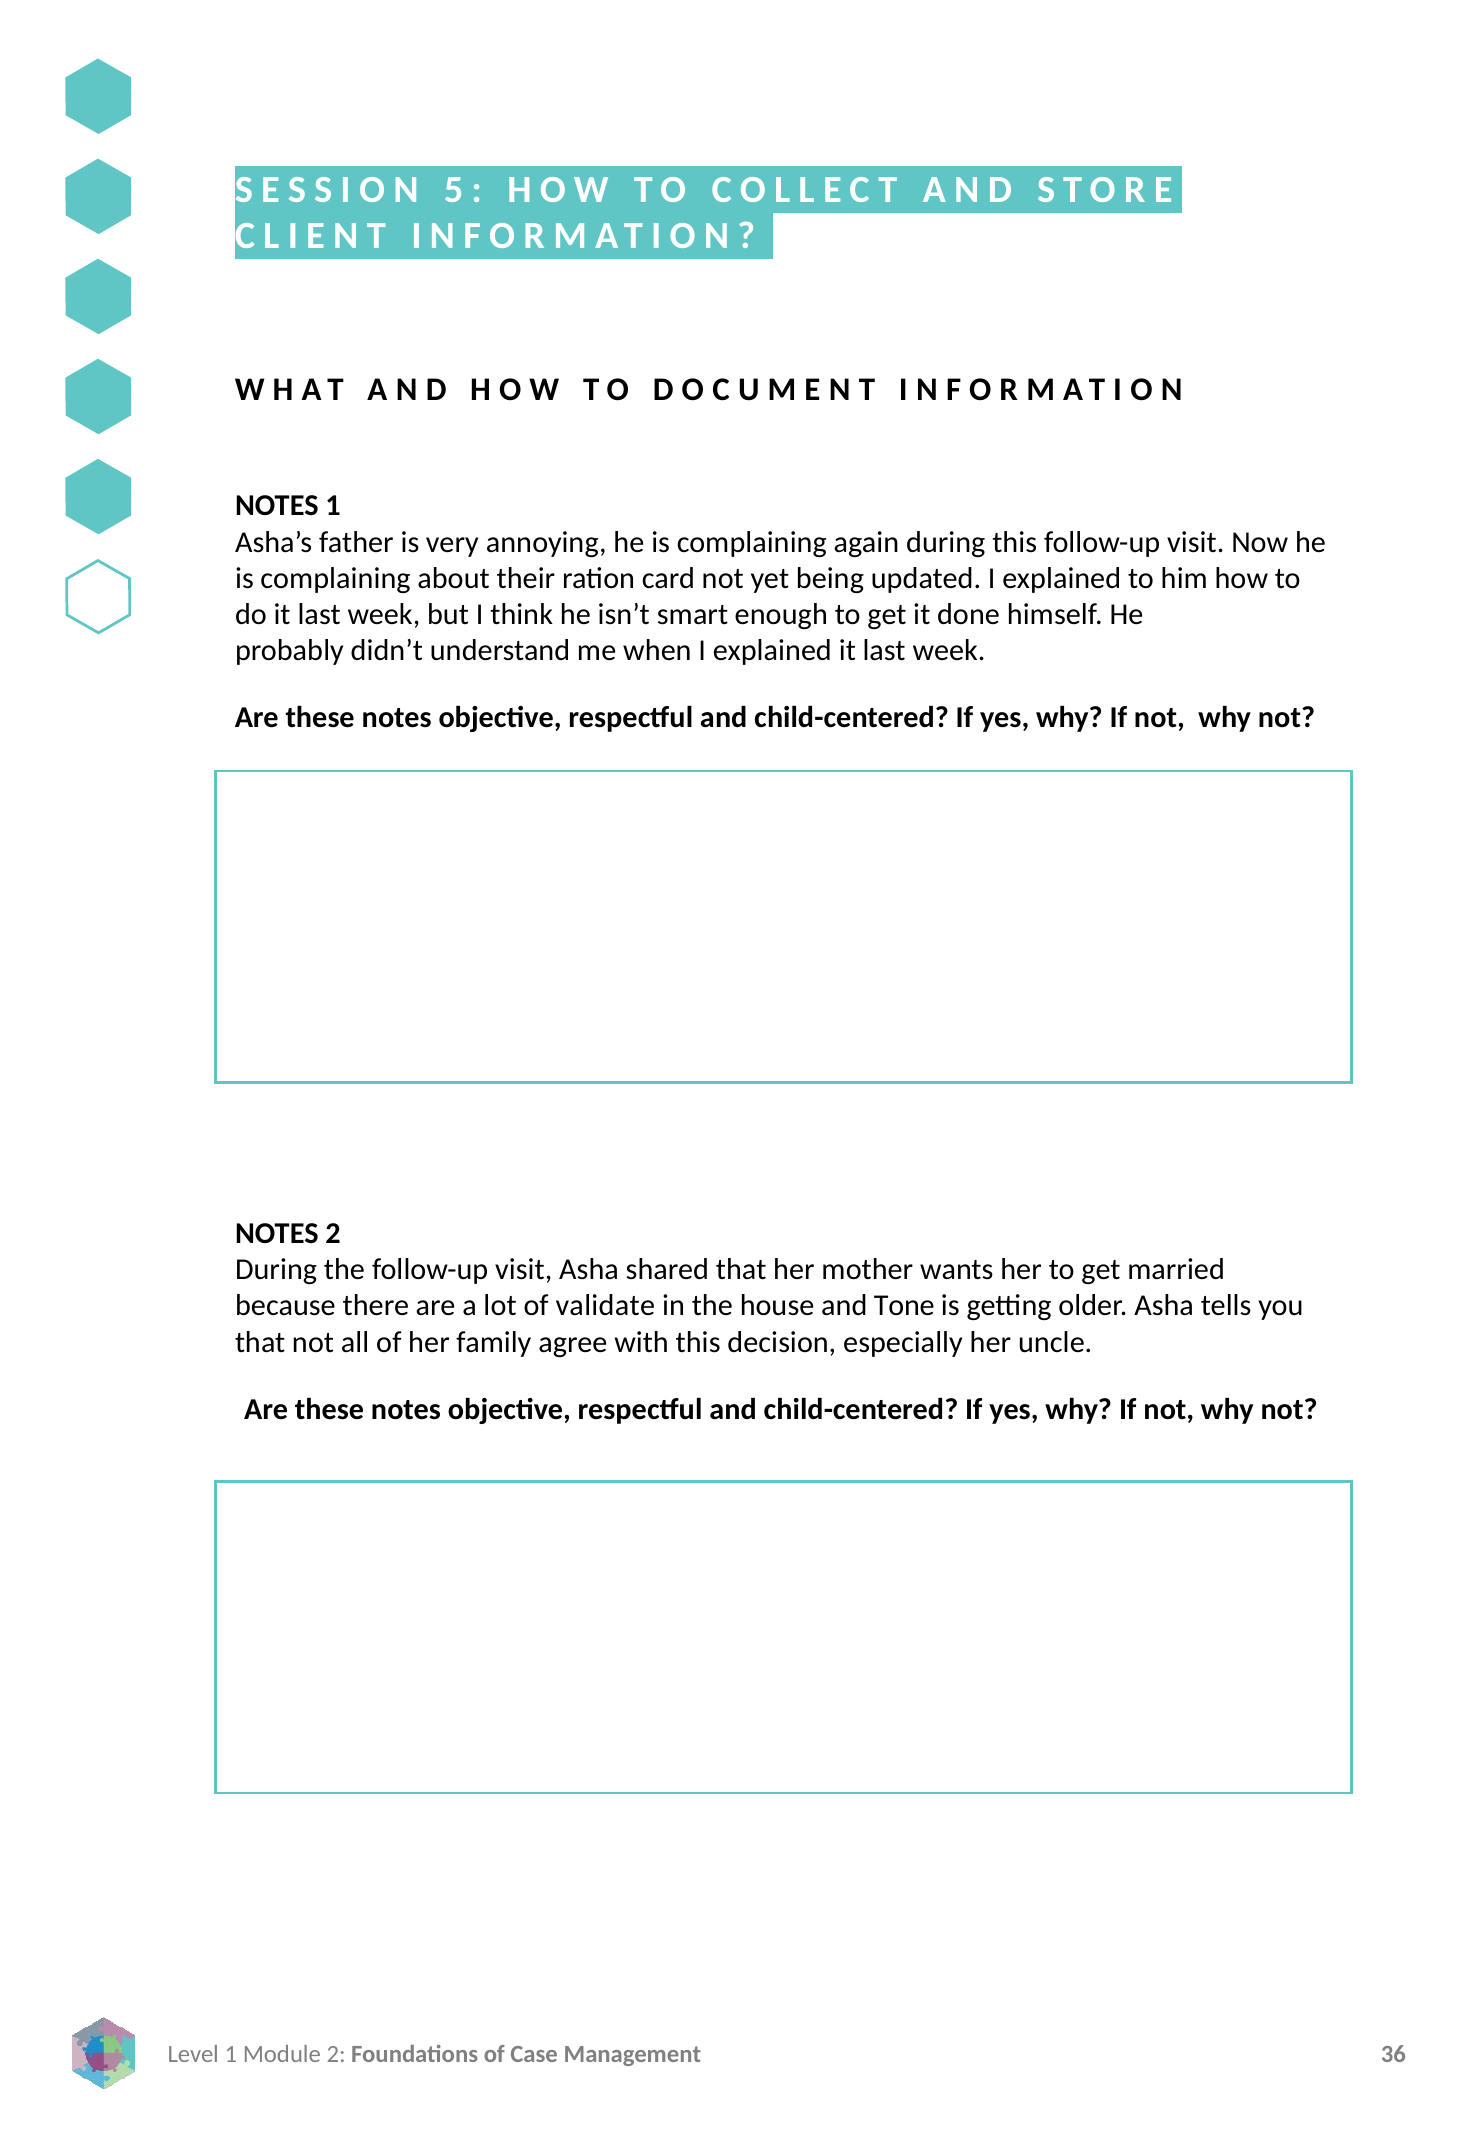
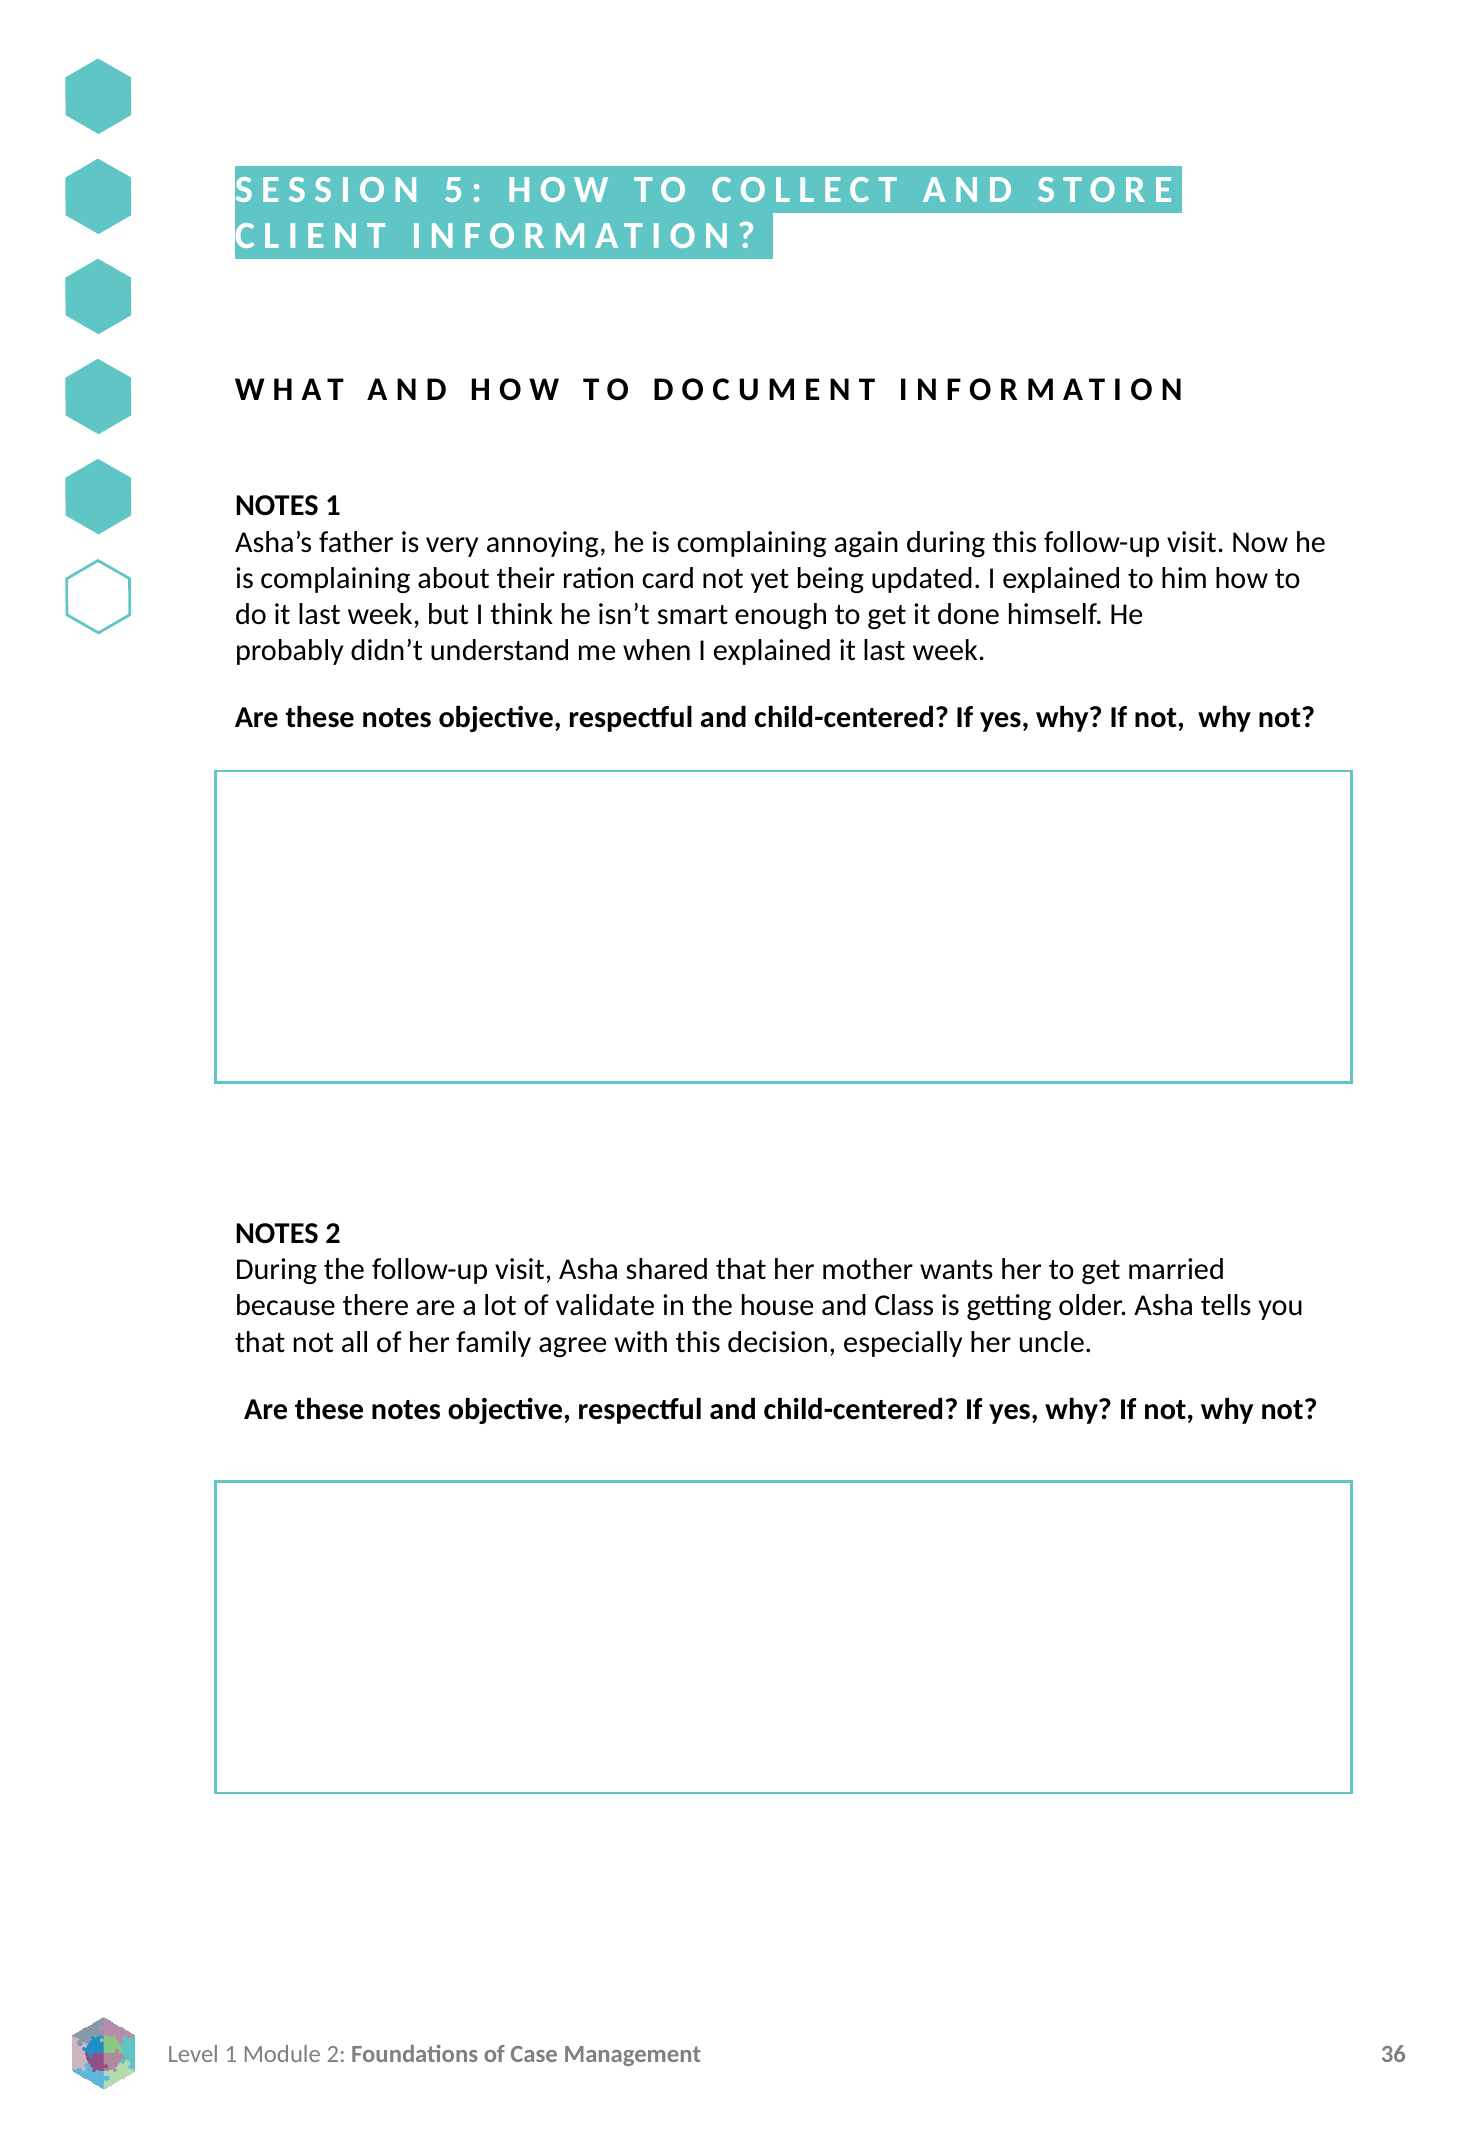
Tone: Tone -> Class (904, 1306)
